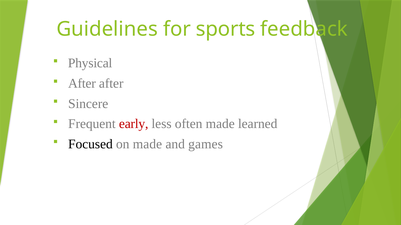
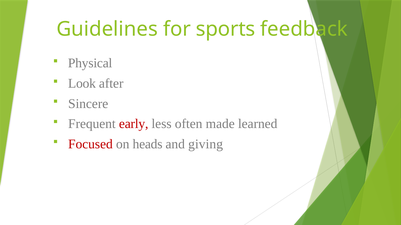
After: After -> Look (82, 84)
Focused colour: black -> red (90, 144)
on made: made -> heads (148, 144)
games: games -> giving (206, 144)
